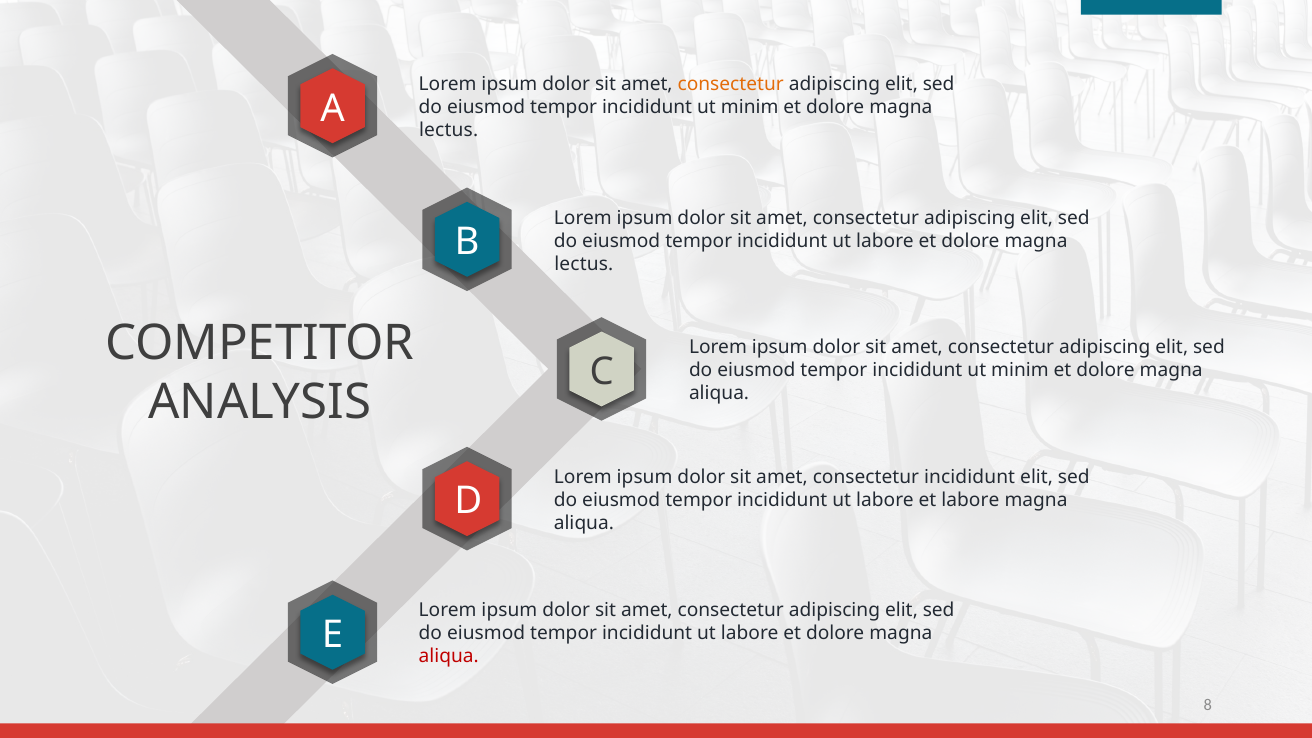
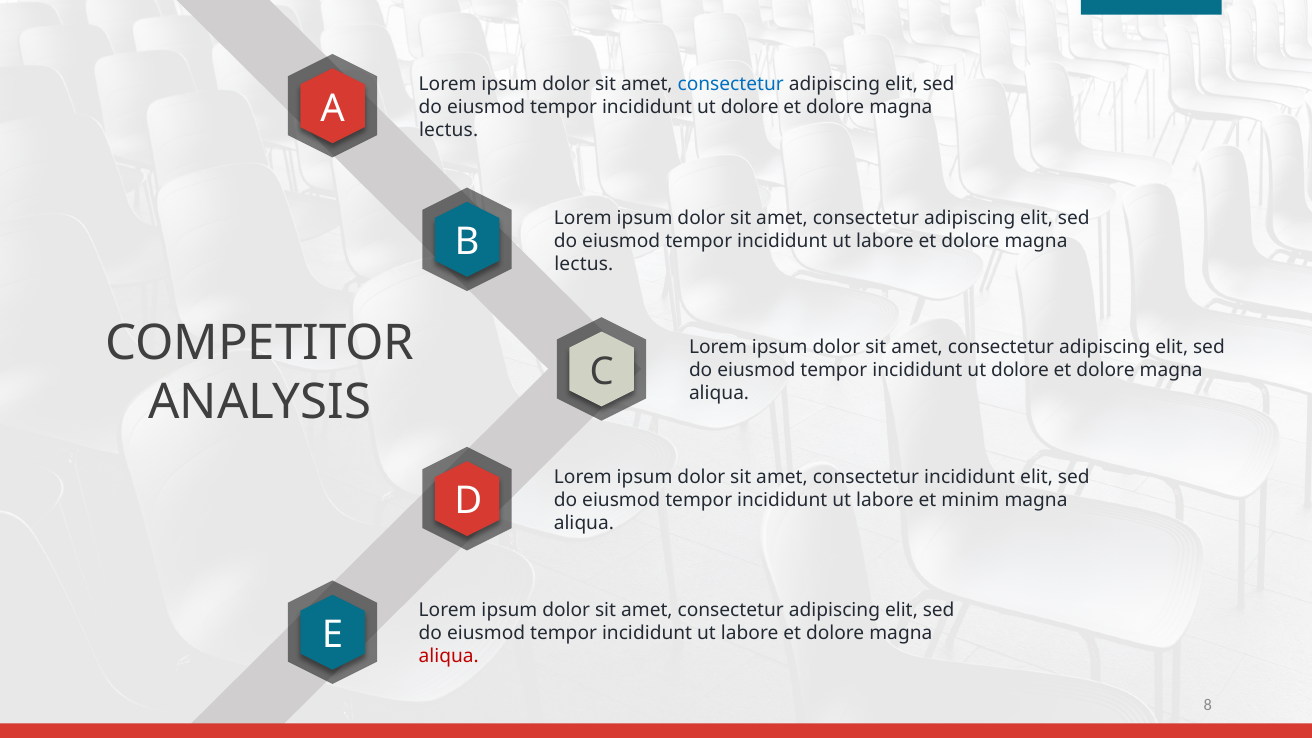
consectetur colour: orange -> blue (731, 84)
minim: minim -> dolore (750, 107)
minim: minim -> dolore (1020, 370)
et labore: labore -> minim (970, 500)
